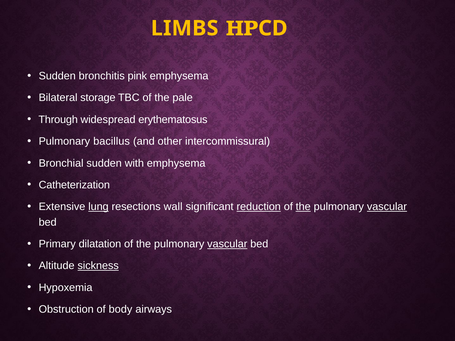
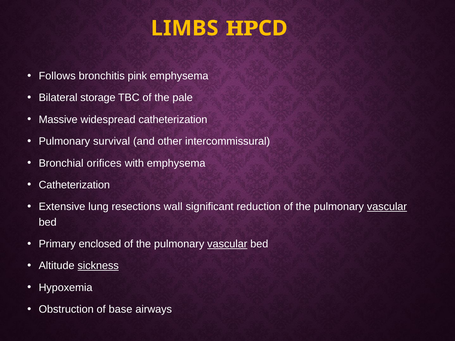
Sudden: Sudden -> Follows (57, 76)
Through: Through -> Massive (58, 120)
widespread erythematosus: erythematosus -> catheterization (173, 120)
bacillus: bacillus -> survival (112, 141)
Bronchial sudden: sudden -> orifices (104, 163)
lung underline: present -> none (98, 207)
reduction underline: present -> none (259, 207)
the underline: present -> none (303, 207)
dilatation: dilatation -> enclosed (100, 244)
body: body -> base (121, 310)
